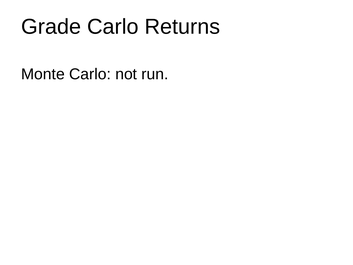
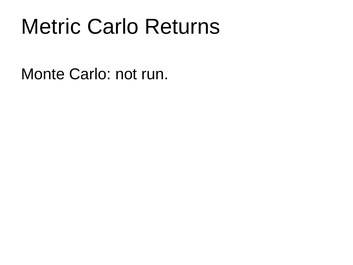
Grade: Grade -> Metric (51, 27)
